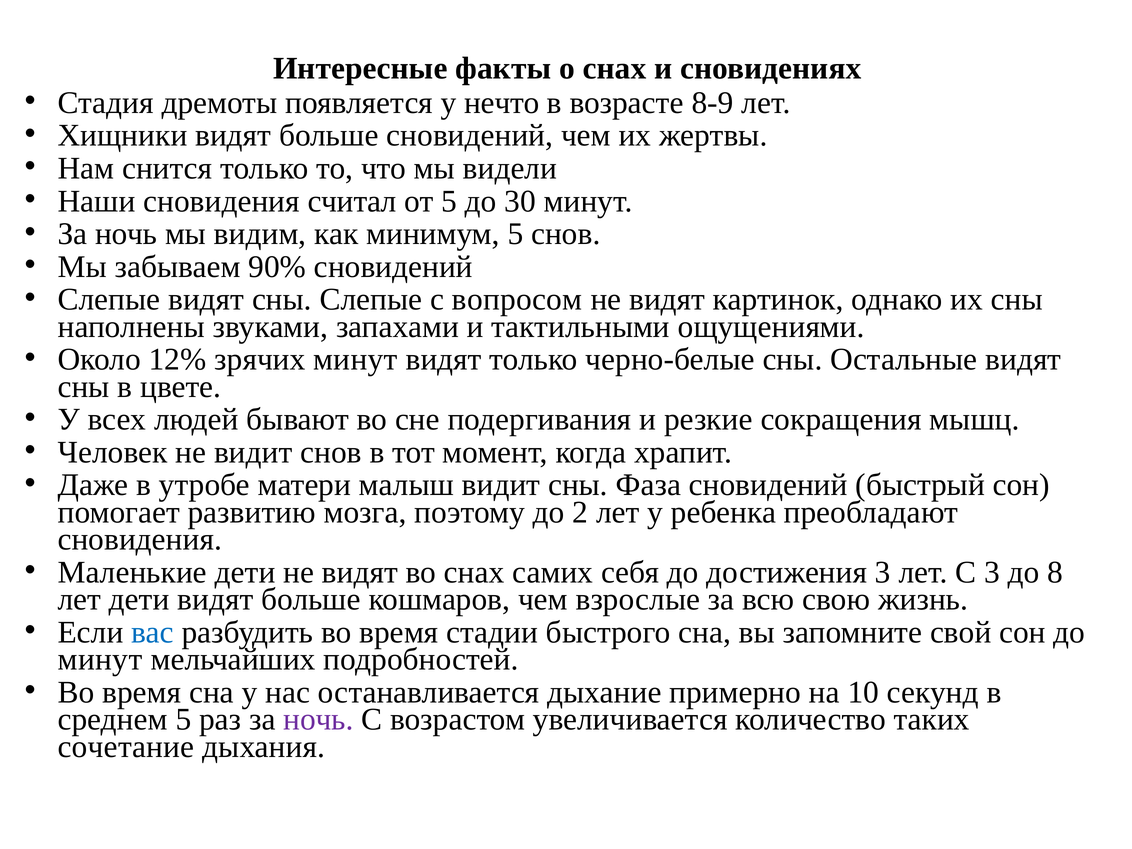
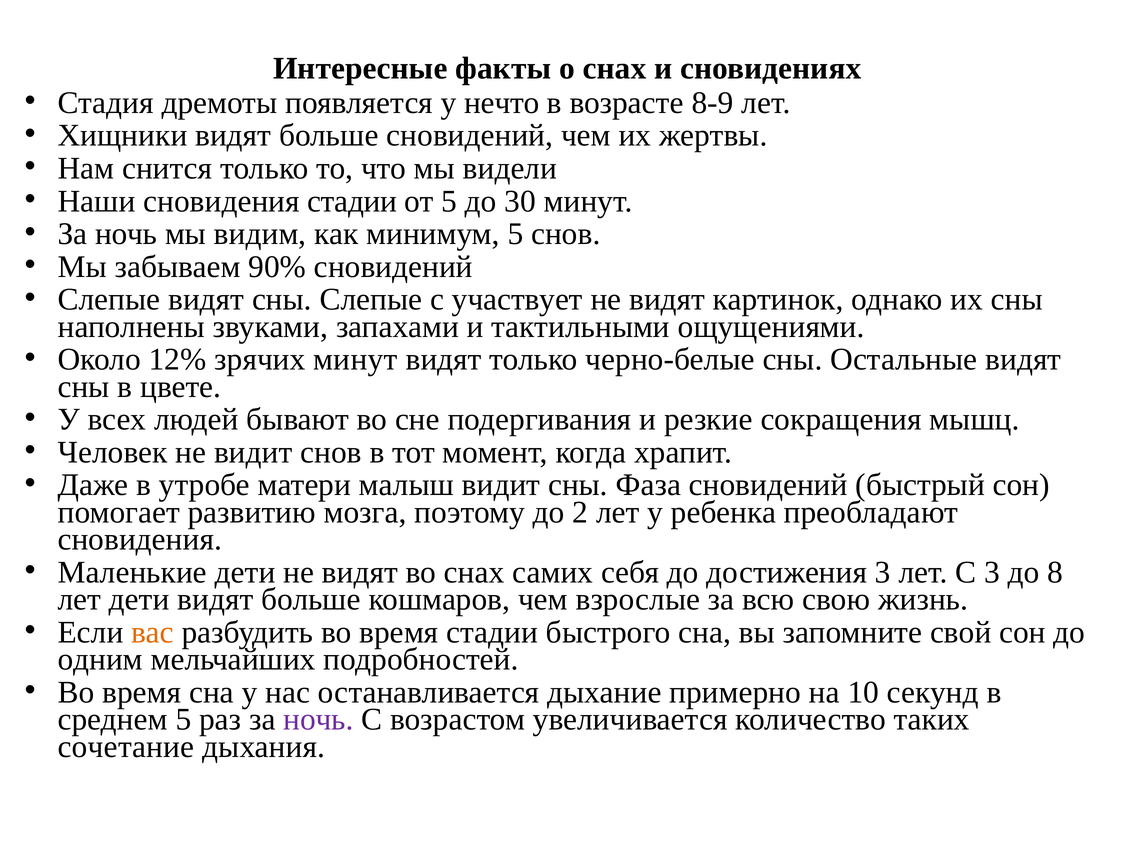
сновидения считал: считал -> стадии (352, 201)
вопросом: вопросом -> участвует (517, 300)
вас colour: blue -> orange (152, 632)
минут: минут -> одним (100, 659)
